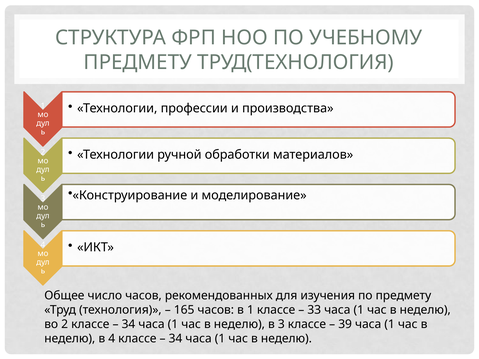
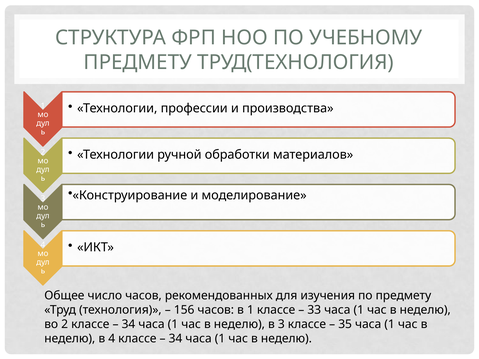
165: 165 -> 156 (184, 310)
39: 39 -> 35 (345, 324)
